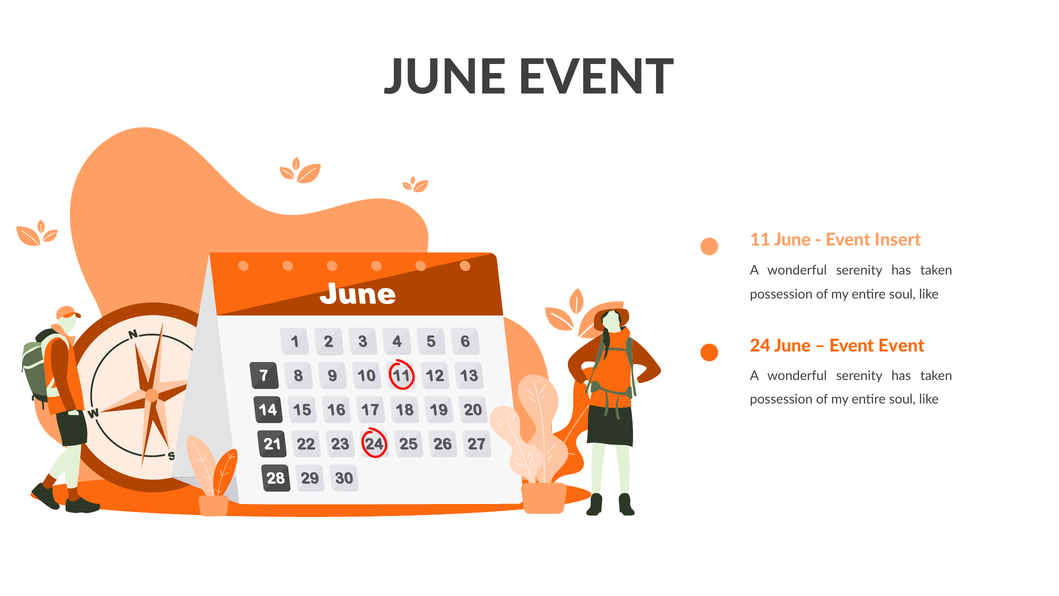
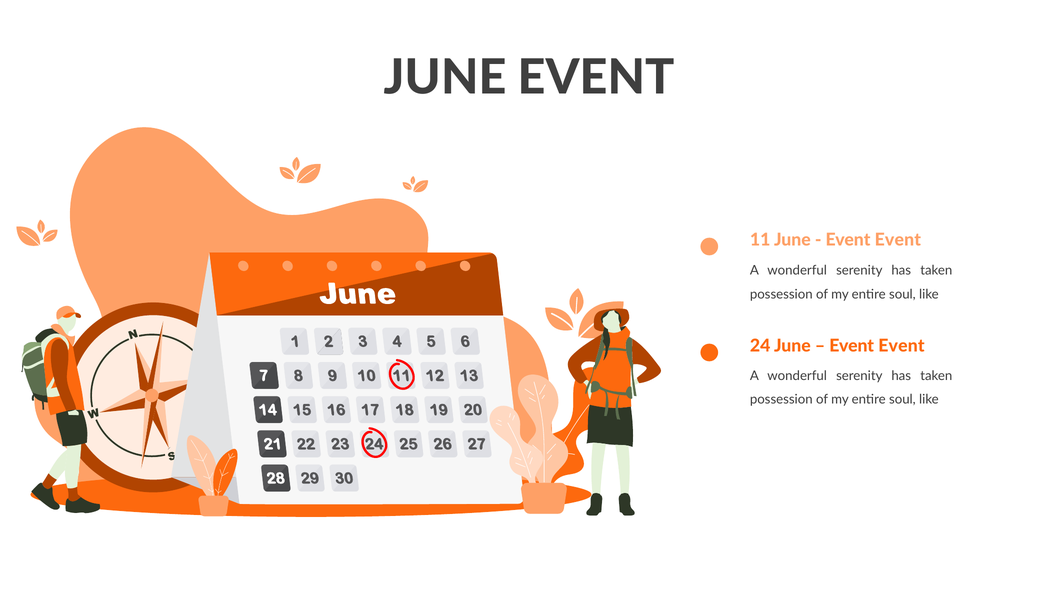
Insert: Insert -> Event (898, 240)
